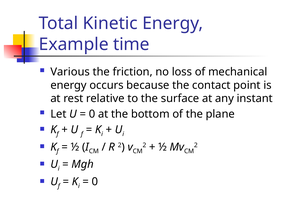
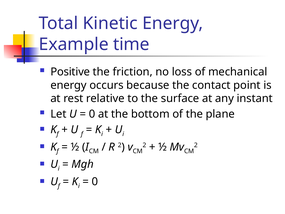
Various: Various -> Positive (70, 72)
